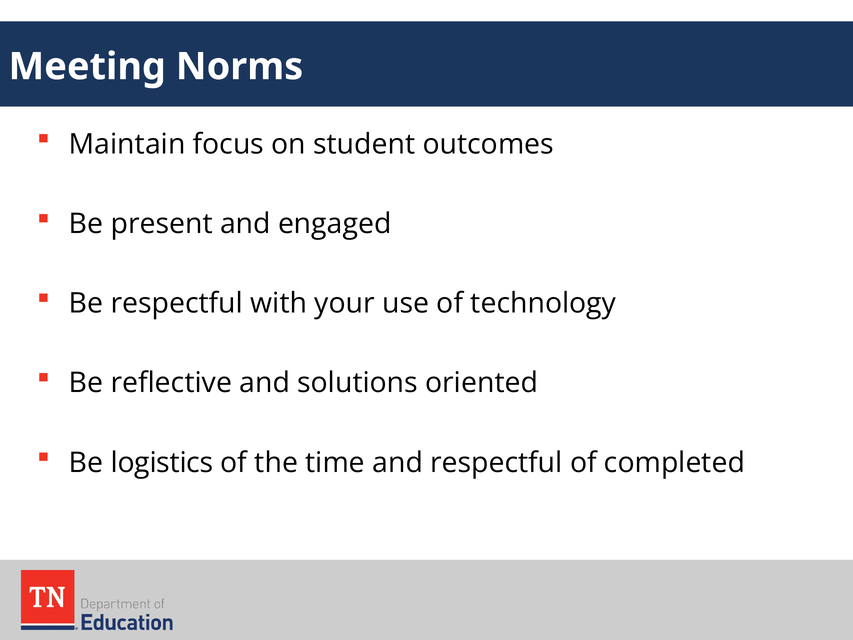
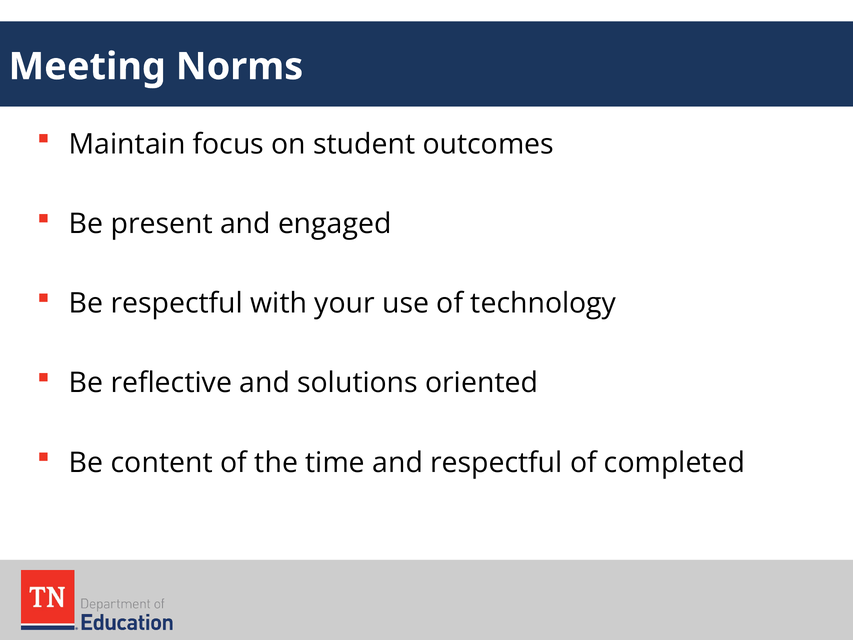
logistics: logistics -> content (162, 463)
